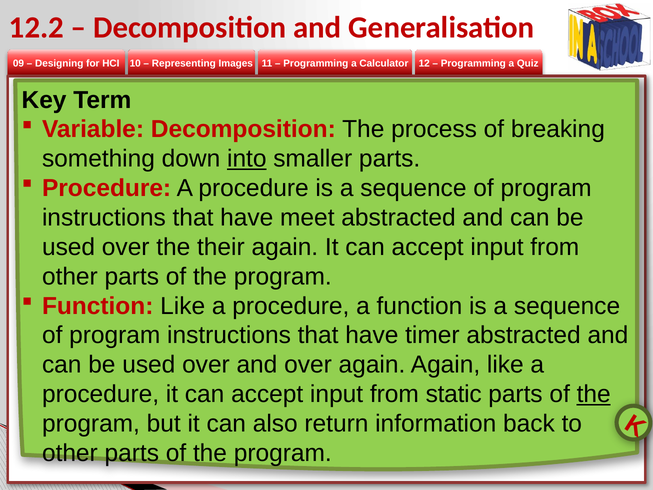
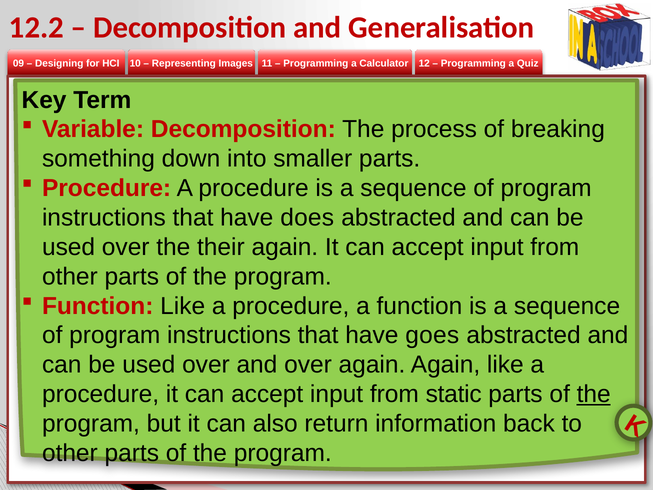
into underline: present -> none (247, 159)
meet: meet -> does (307, 218)
timer: timer -> goes (432, 335)
